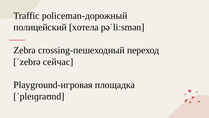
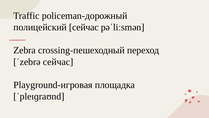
полицейский хотела: хотела -> сейчас (84, 27)
